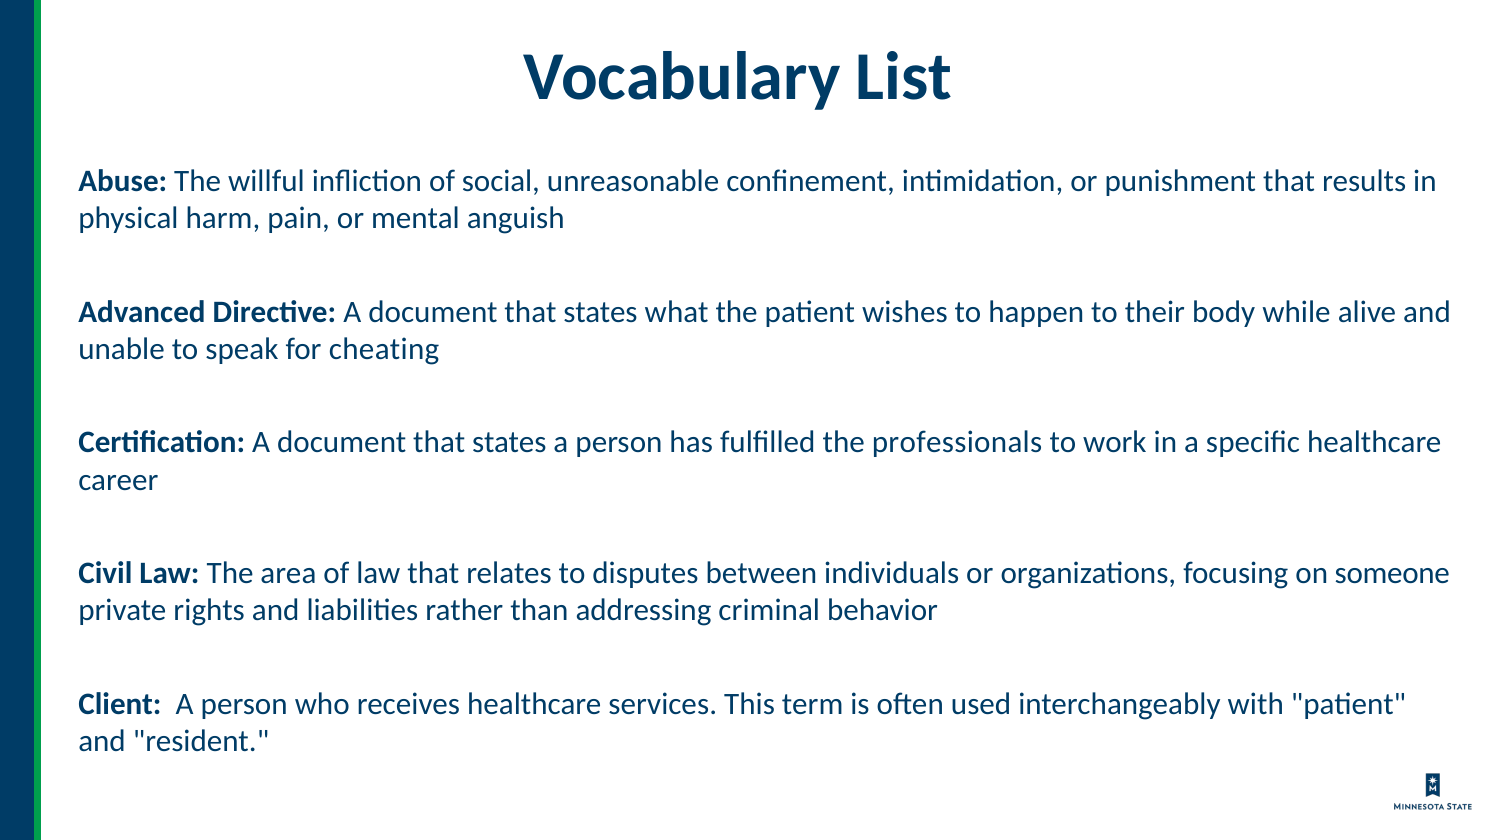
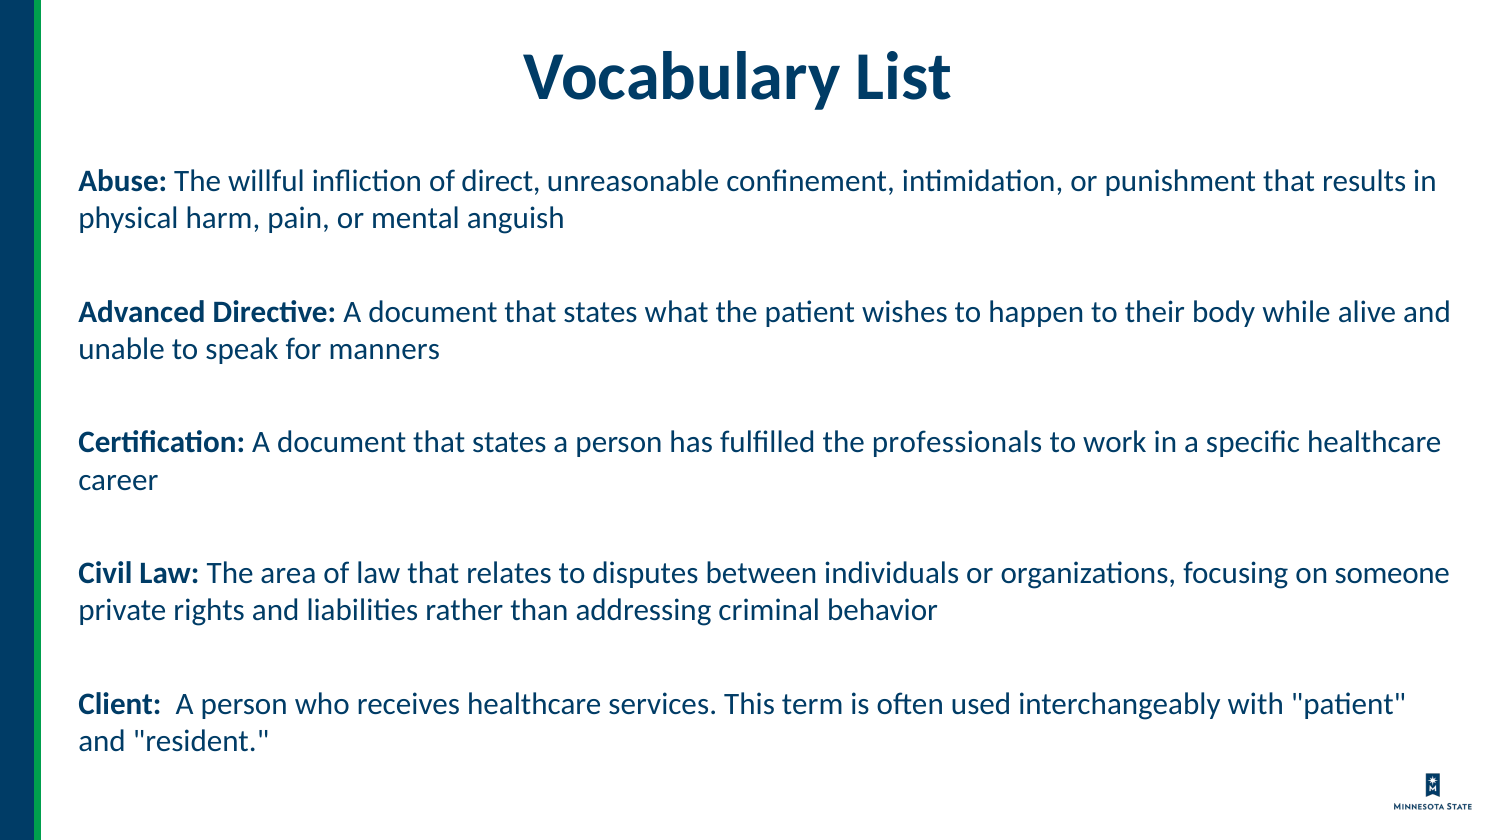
social: social -> direct (501, 181)
cheating: cheating -> manners (384, 349)
